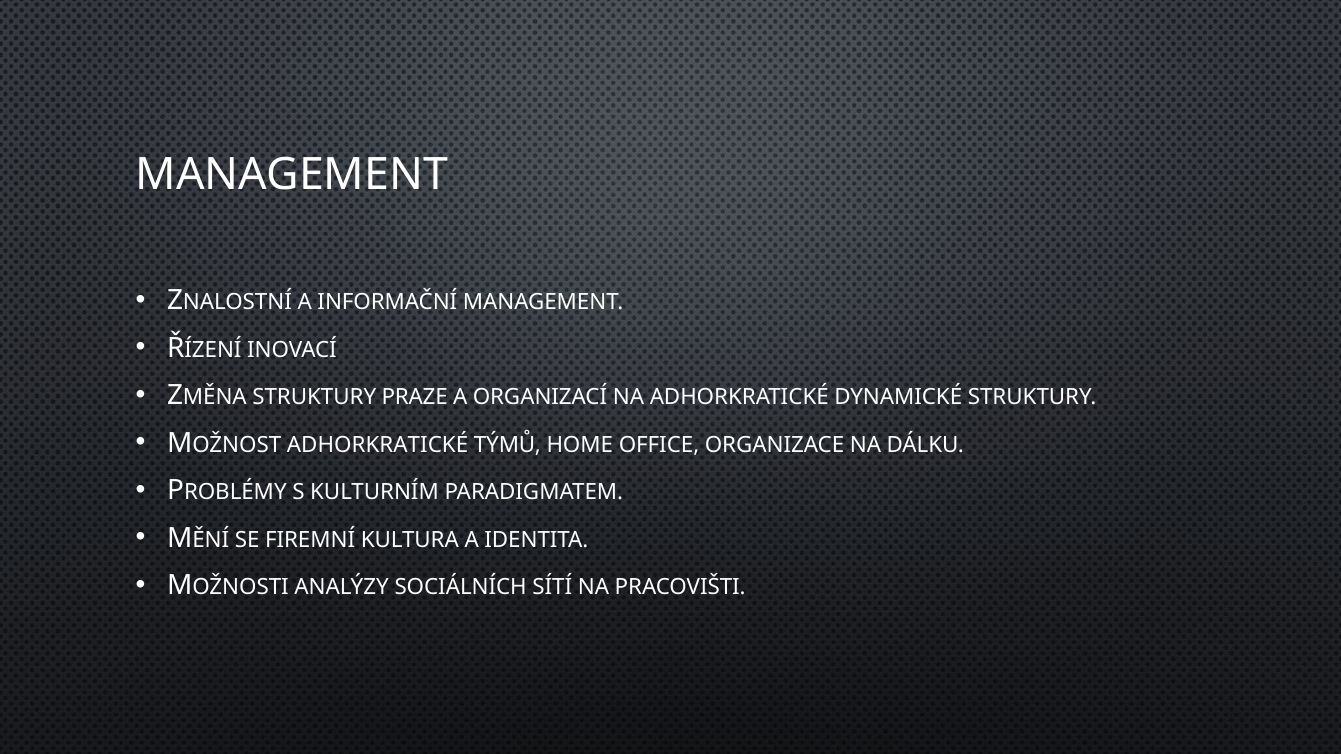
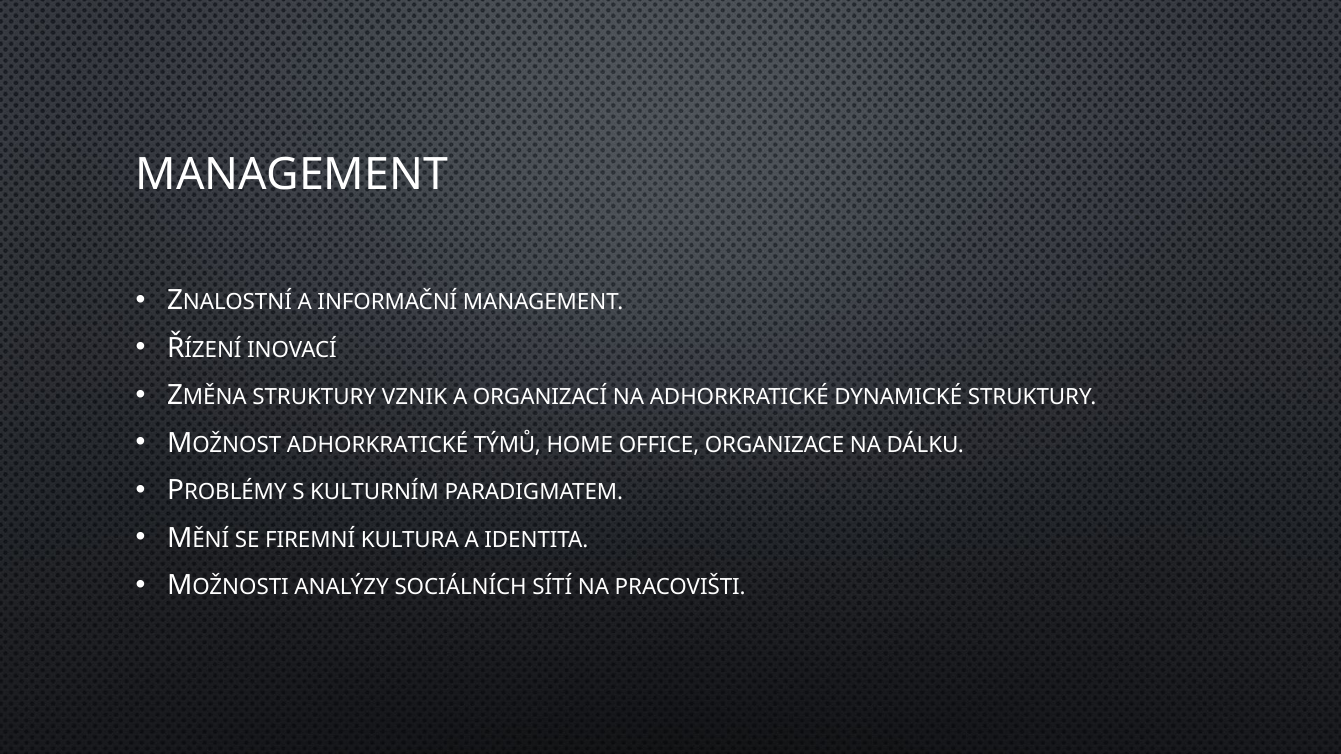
PRAZE: PRAZE -> VZNIK (414, 398)
